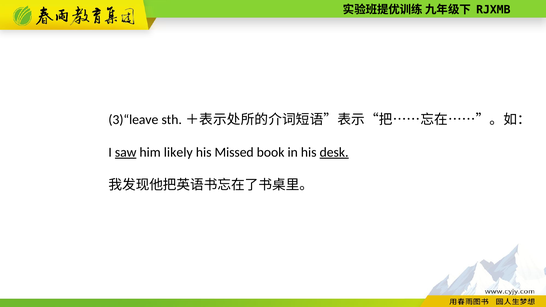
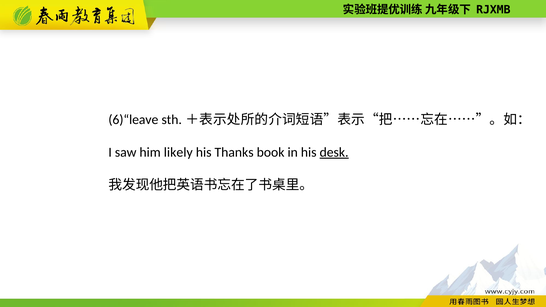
3)“leave: 3)“leave -> 6)“leave (133, 120)
saw underline: present -> none (126, 152)
Missed: Missed -> Thanks (234, 152)
